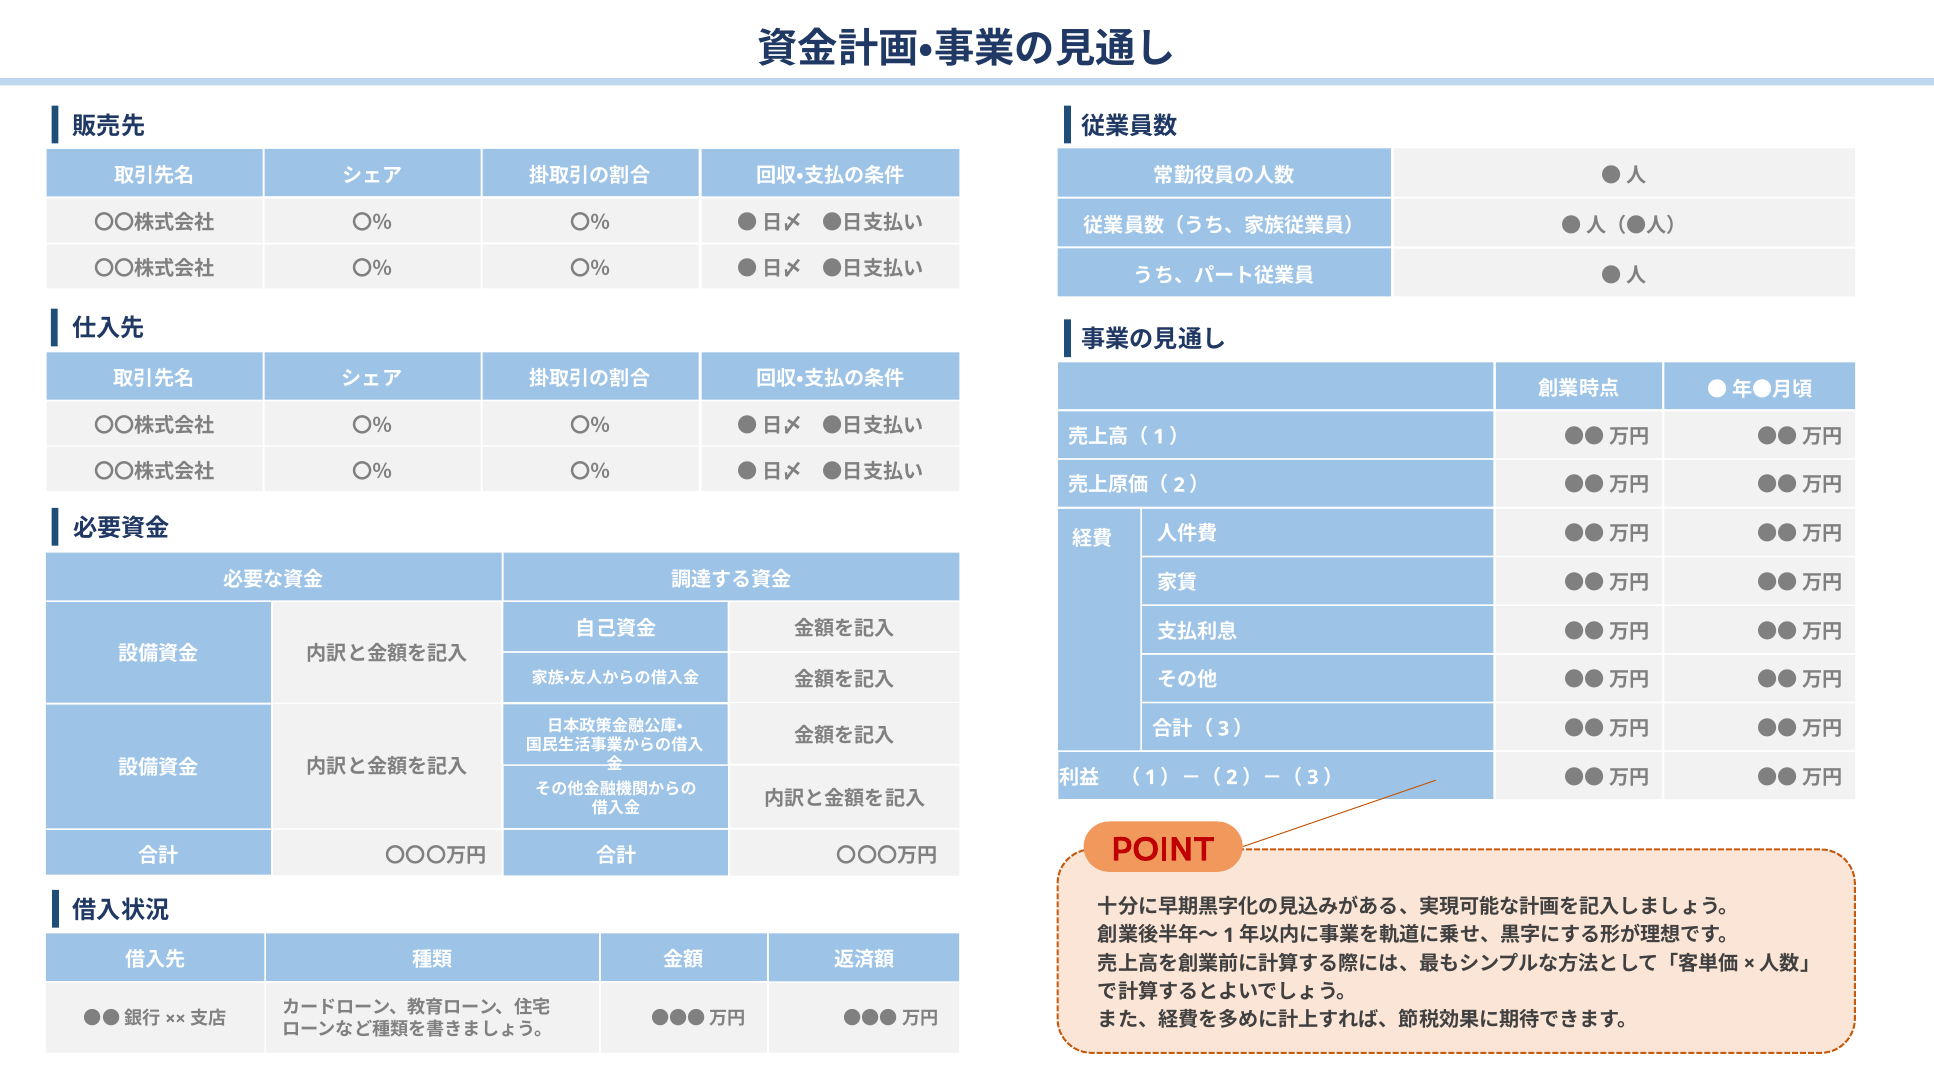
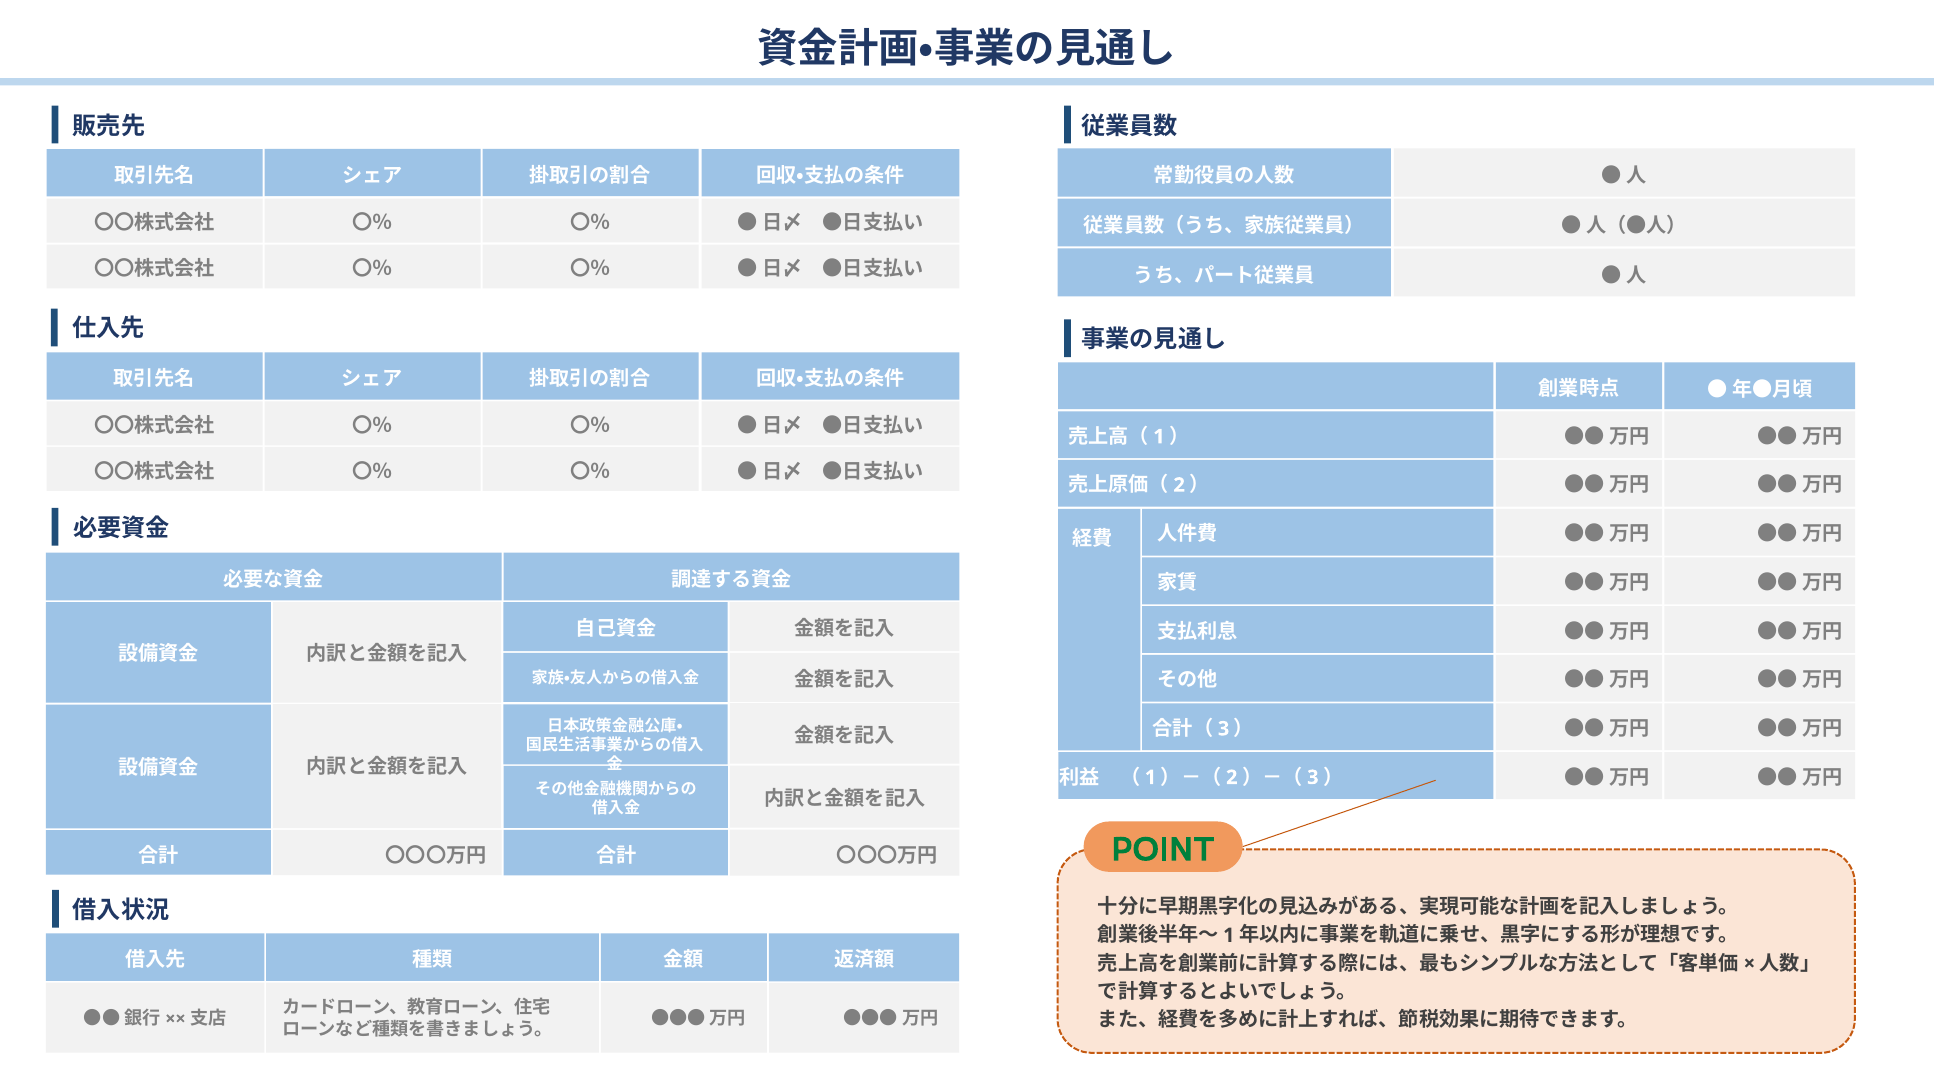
POINT colour: red -> green (1163, 850)
